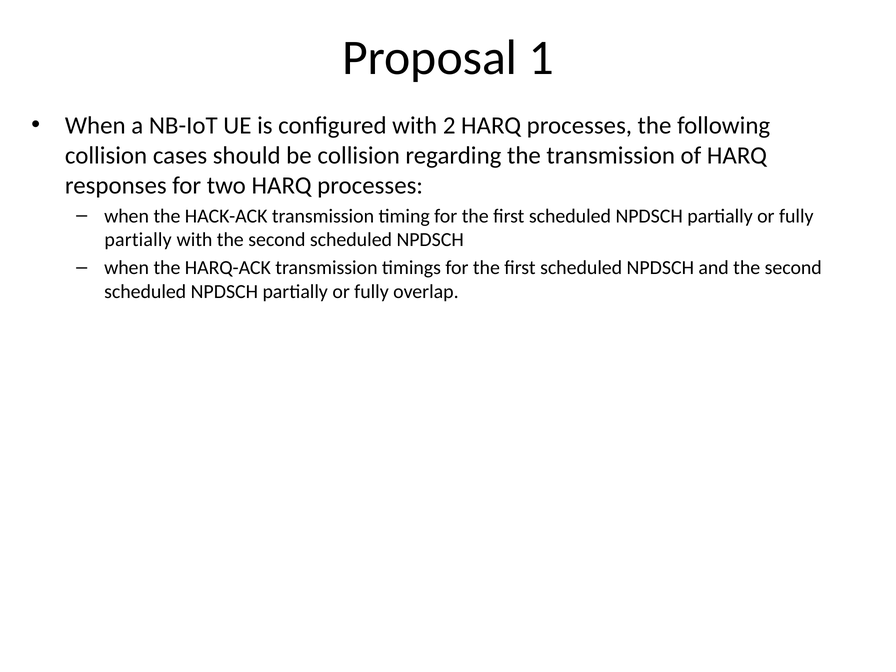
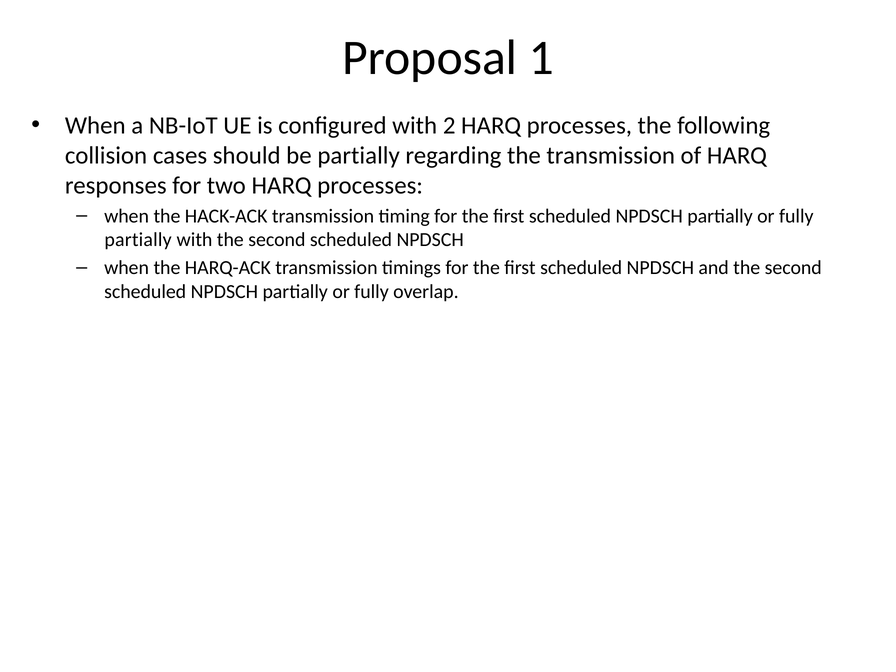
be collision: collision -> partially (359, 156)
